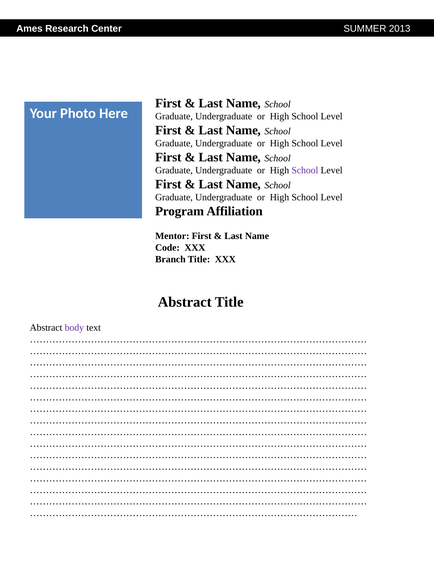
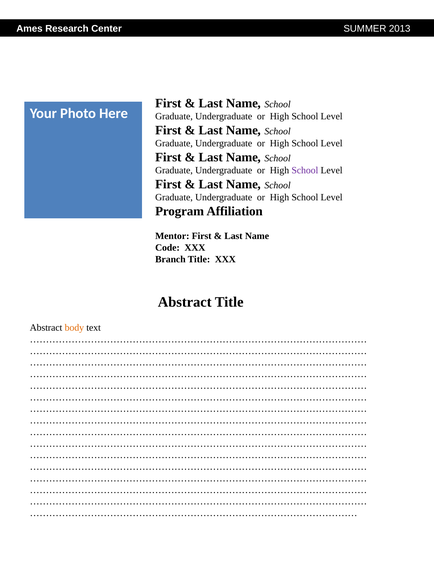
body colour: purple -> orange (74, 328)
